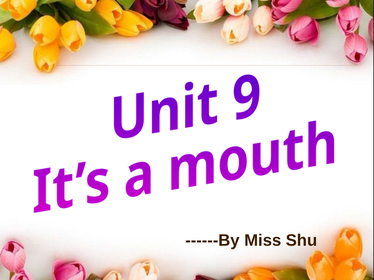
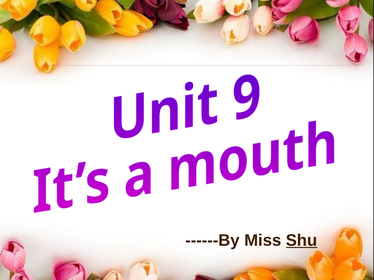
Shu underline: none -> present (302, 241)
